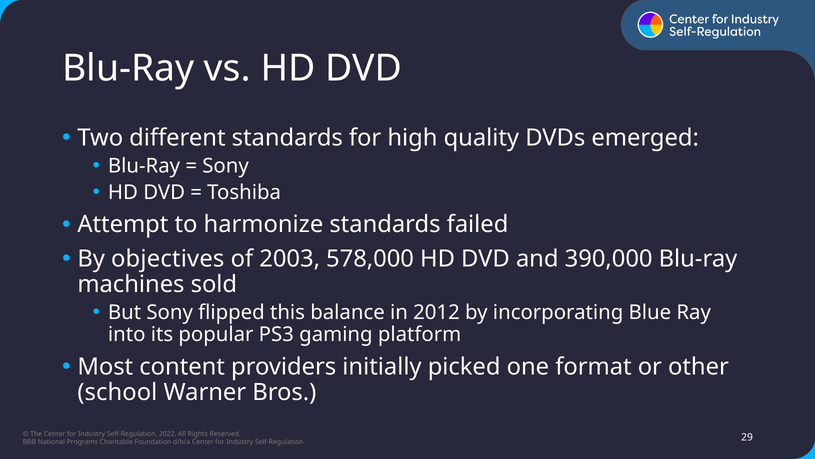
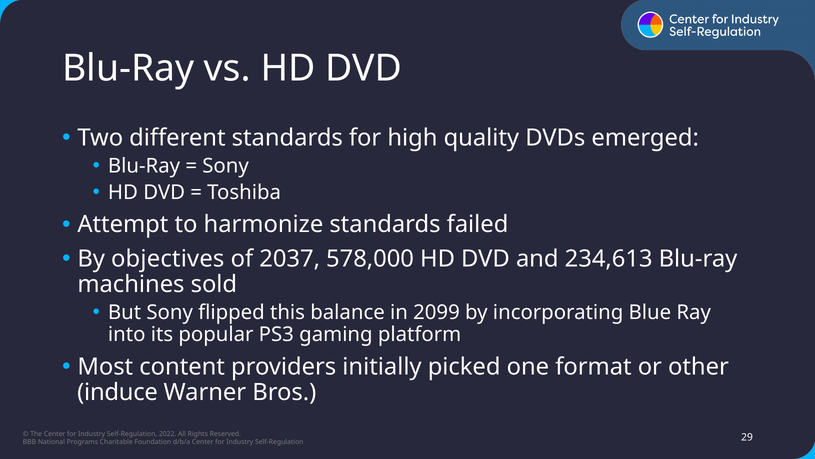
2003: 2003 -> 2037 (290, 258)
390,000: 390,000 -> 234,613 (609, 258)
2012: 2012 -> 2099 (437, 312)
school: school -> induce (118, 392)
